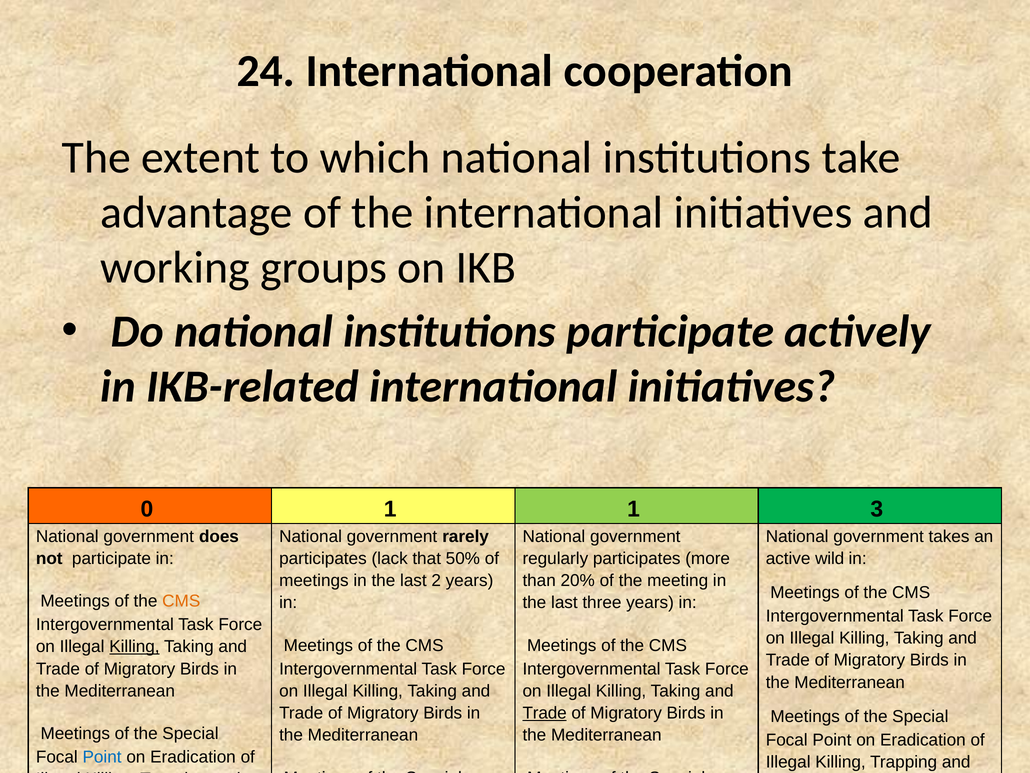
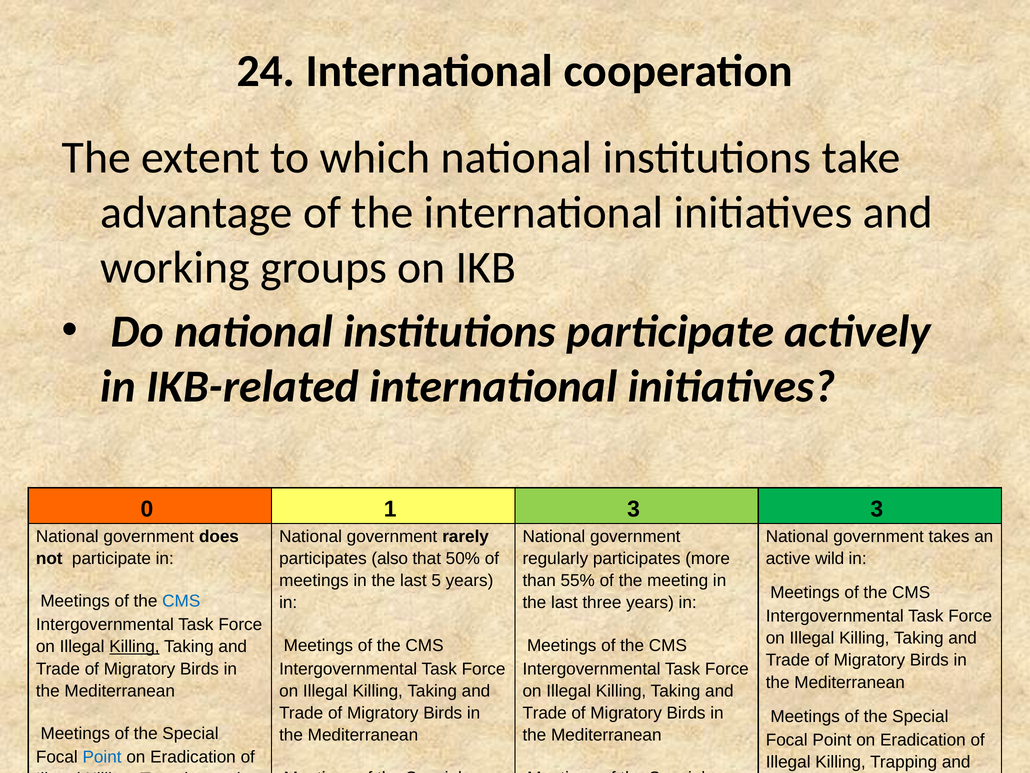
1: 1 -> 3 (634, 509)
lack: lack -> also (390, 558)
2: 2 -> 5 (436, 580)
20%: 20% -> 55% (578, 580)
CMS colour: orange -> blue (181, 601)
Trade underline: present -> none (545, 713)
